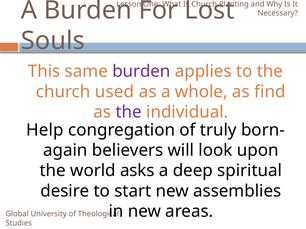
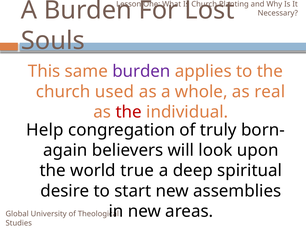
find: find -> real (270, 92)
the colour: purple -> red (129, 112)
asks: asks -> true (137, 171)
